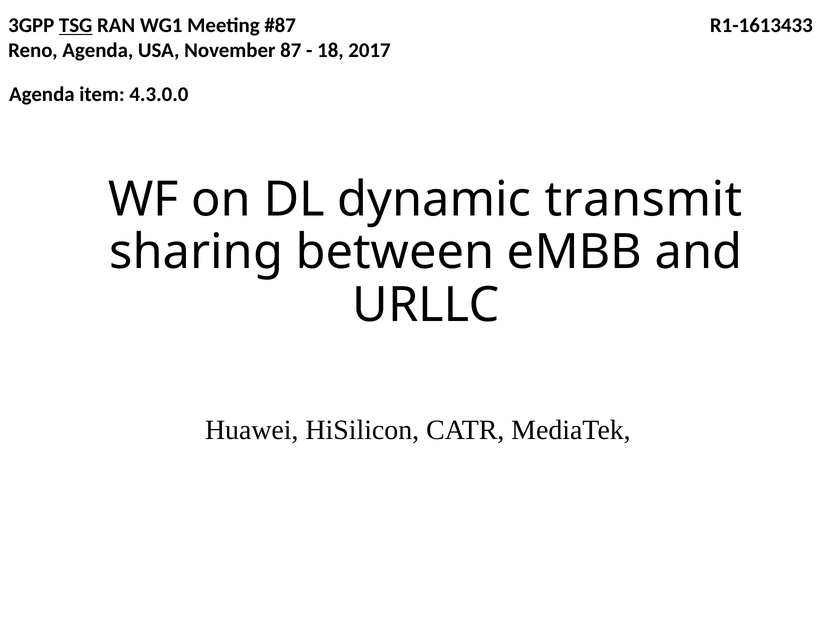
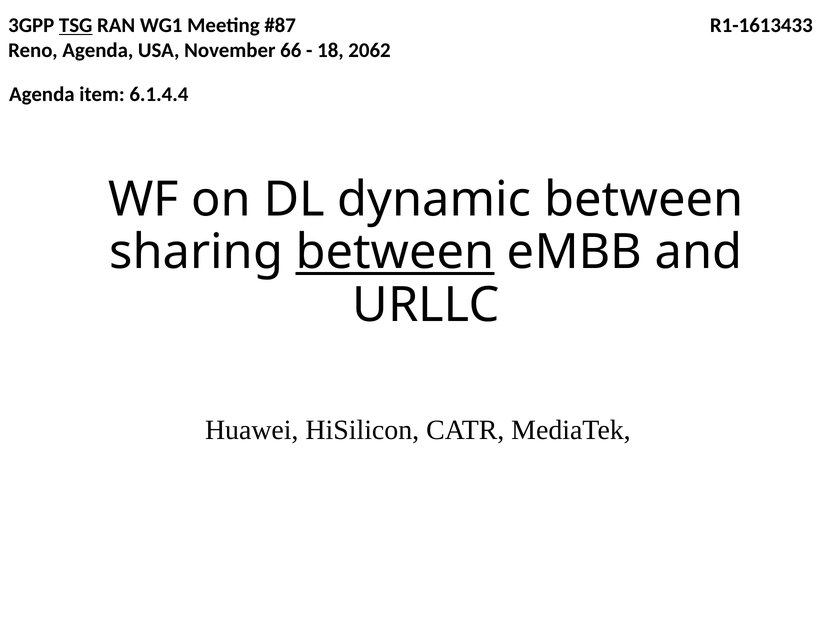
87: 87 -> 66 (291, 51)
2017: 2017 -> 2062 (370, 51)
4.3.0.0: 4.3.0.0 -> 6.1.4.4 (159, 95)
dynamic transmit: transmit -> between (644, 200)
between underline: none -> present (395, 252)
